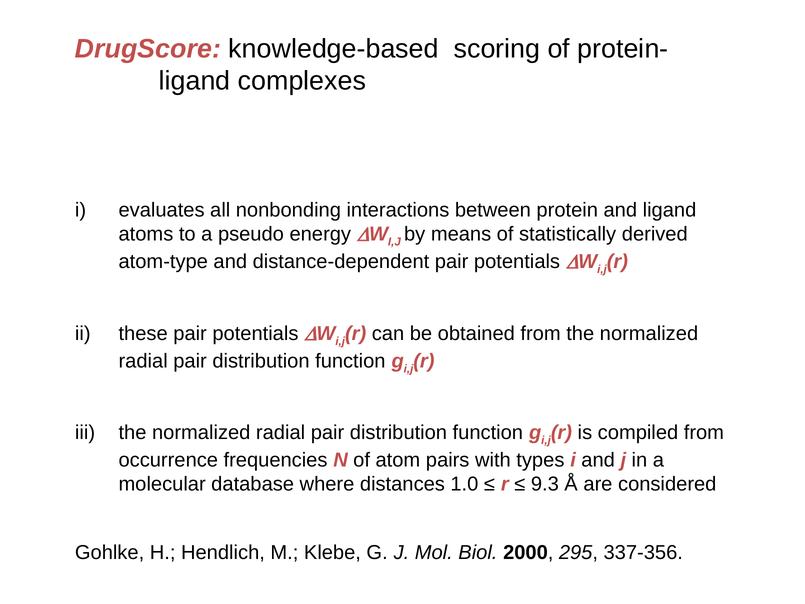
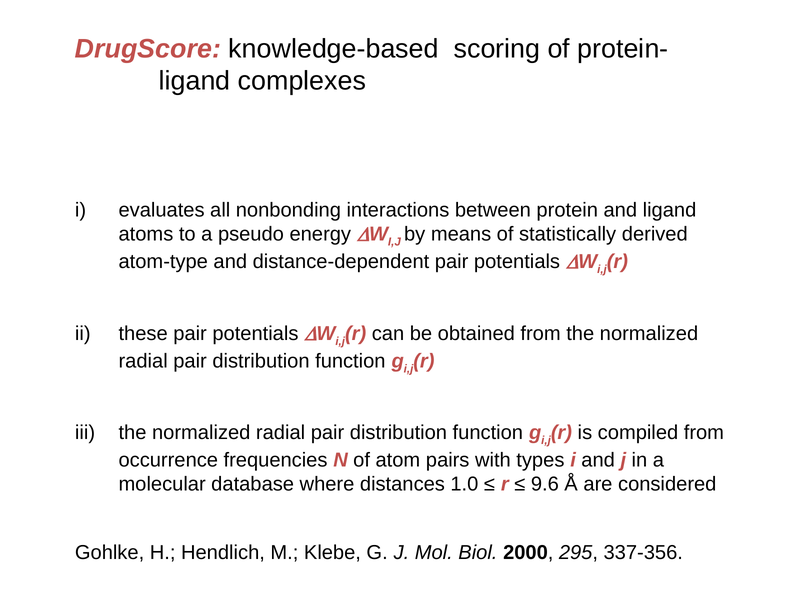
9.3: 9.3 -> 9.6 (545, 484)
